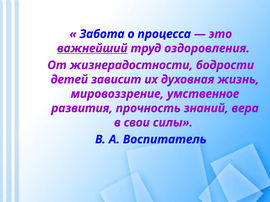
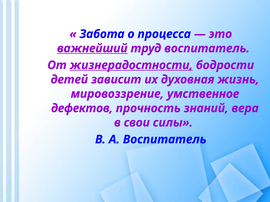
труд оздоровления: оздоровления -> воспитатель (207, 48)
жизнерадостности underline: none -> present (131, 65)
развития: развития -> дефектов (82, 109)
